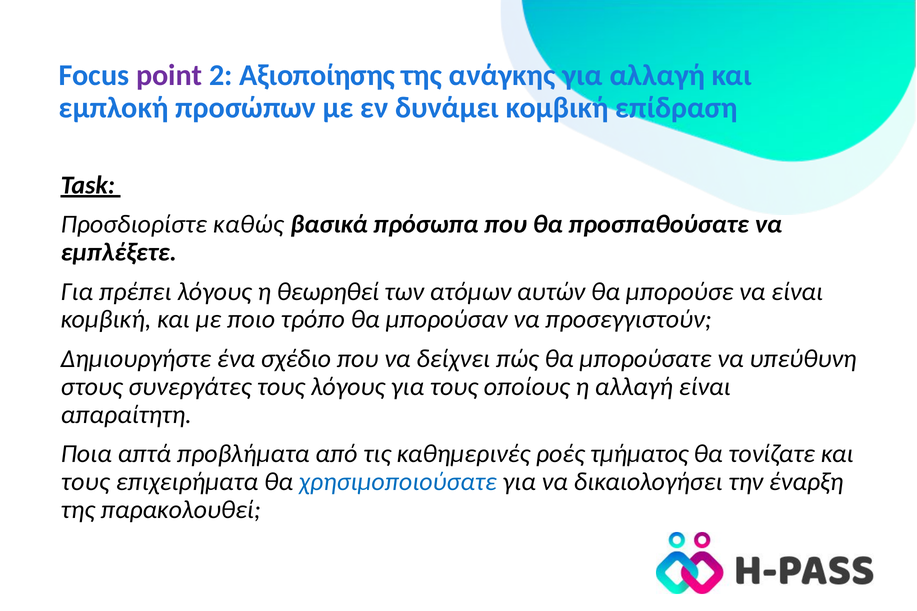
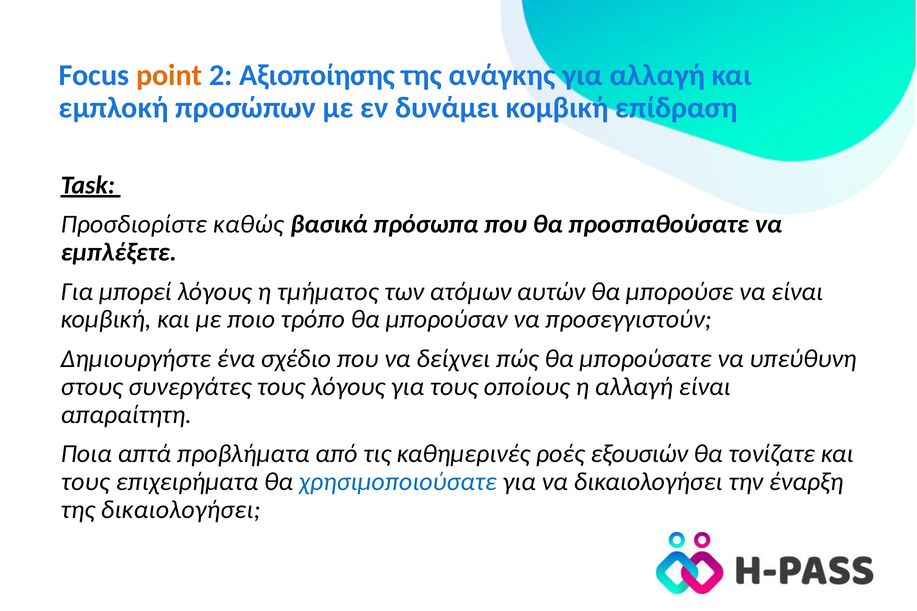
point colour: purple -> orange (169, 75)
πρέπει: πρέπει -> μπορεί (135, 292)
θεωρηθεί: θεωρηθεί -> τμήματος (328, 292)
τμήματος: τμήματος -> εξουσιών (639, 454)
της παρακολουθεί: παρακολουθεί -> δικαιολογήσει (181, 510)
